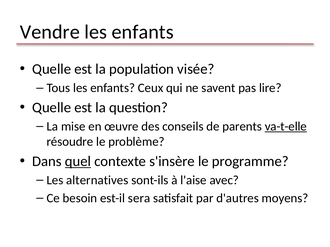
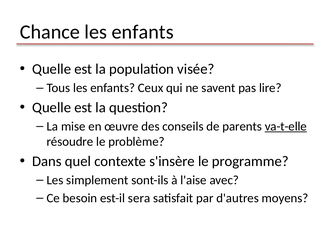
Vendre: Vendre -> Chance (50, 32)
quel underline: present -> none (78, 162)
alternatives: alternatives -> simplement (97, 181)
